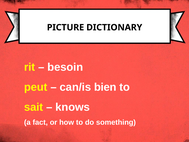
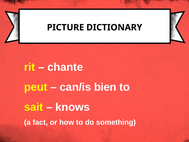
besoin: besoin -> chante (65, 67)
